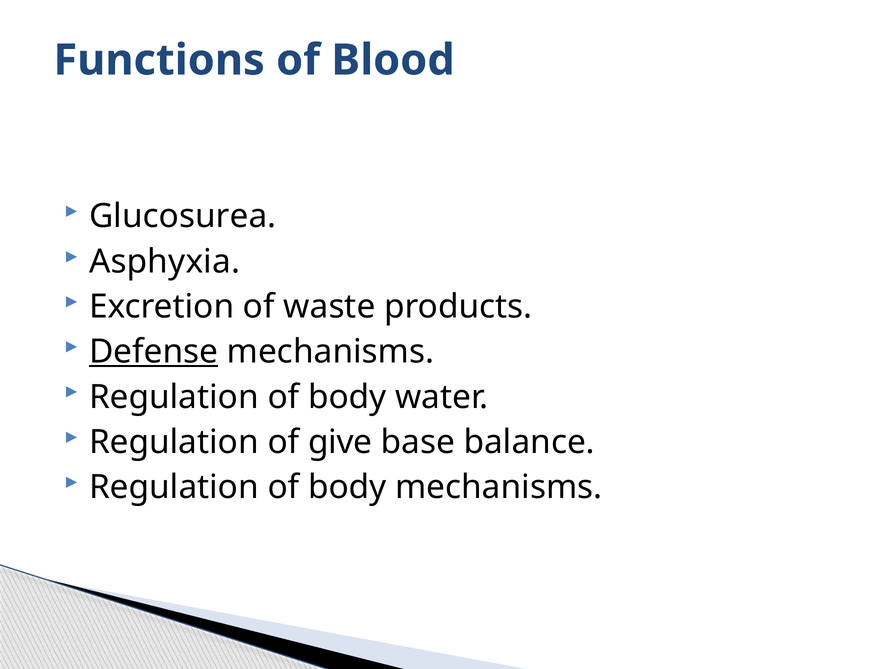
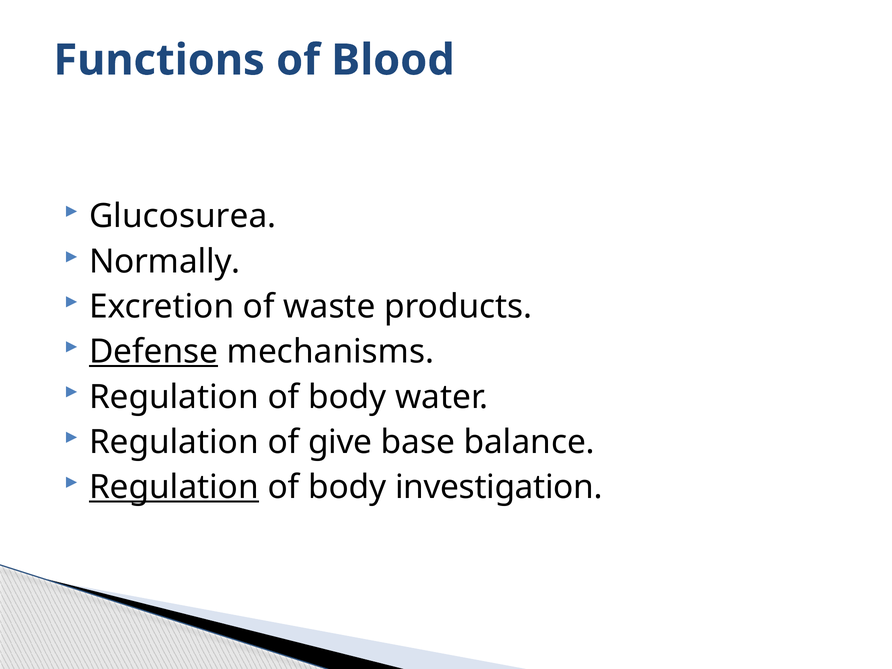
Asphyxia: Asphyxia -> Normally (165, 262)
Regulation underline: none -> present (174, 487)
body mechanisms: mechanisms -> investigation (499, 487)
